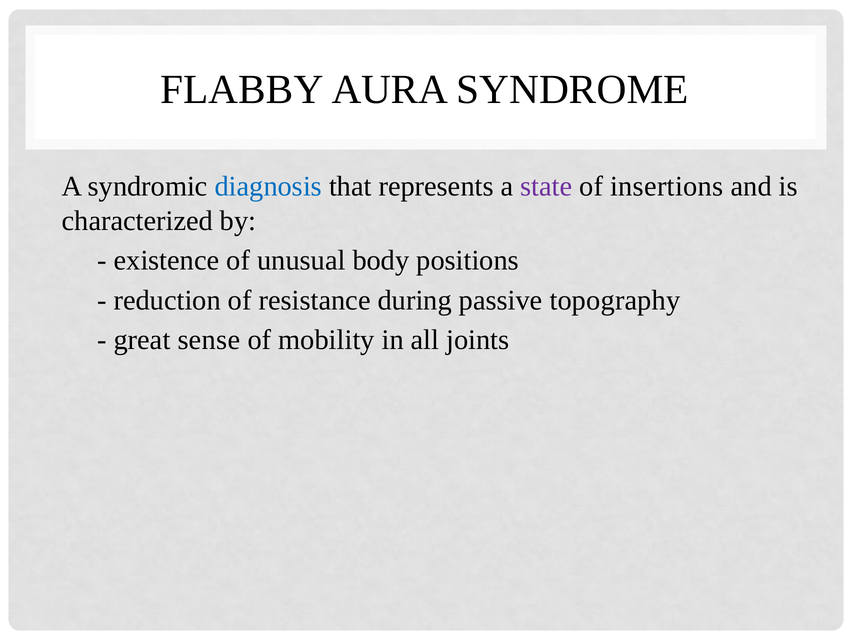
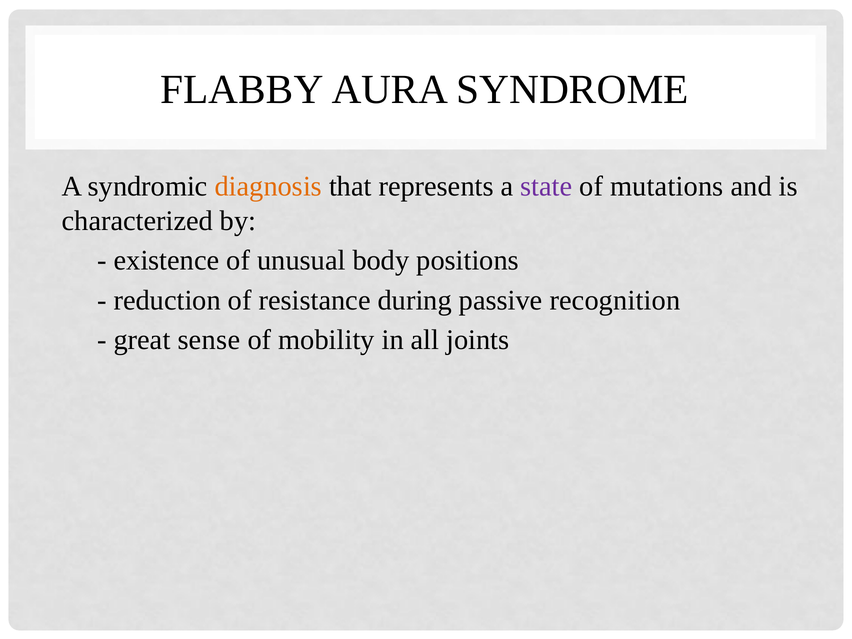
diagnosis colour: blue -> orange (268, 187)
insertions: insertions -> mutations (667, 187)
topography: topography -> recognition (615, 300)
